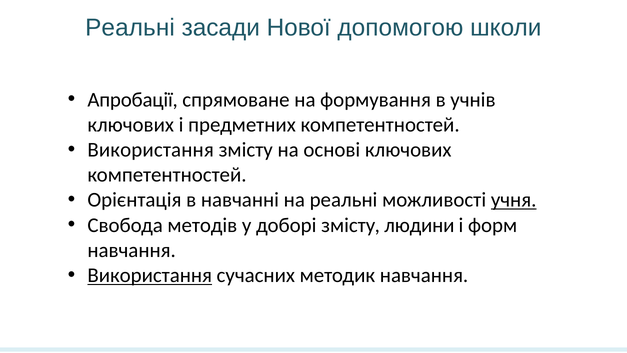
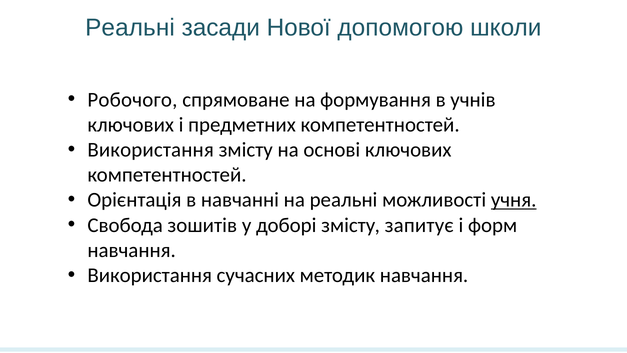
Апробації: Апробації -> Робочого (132, 100)
методів: методів -> зошитів (202, 225)
людини: людини -> запитує (419, 225)
Використання underline: present -> none (150, 275)
